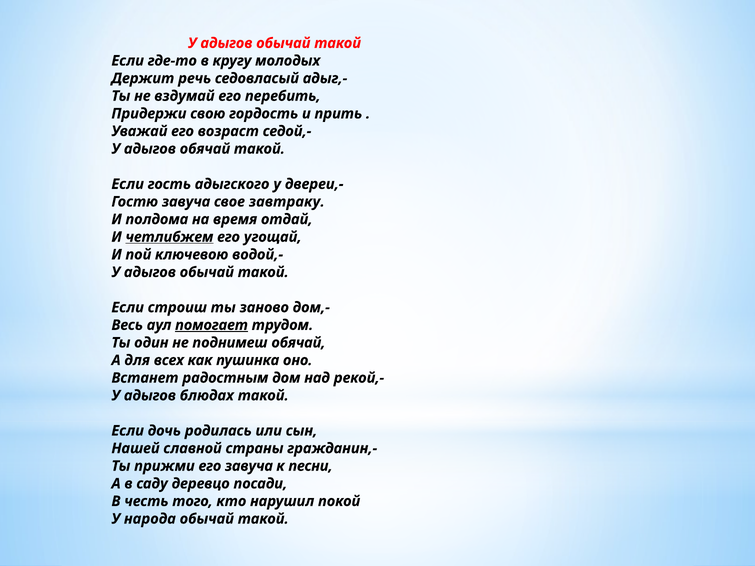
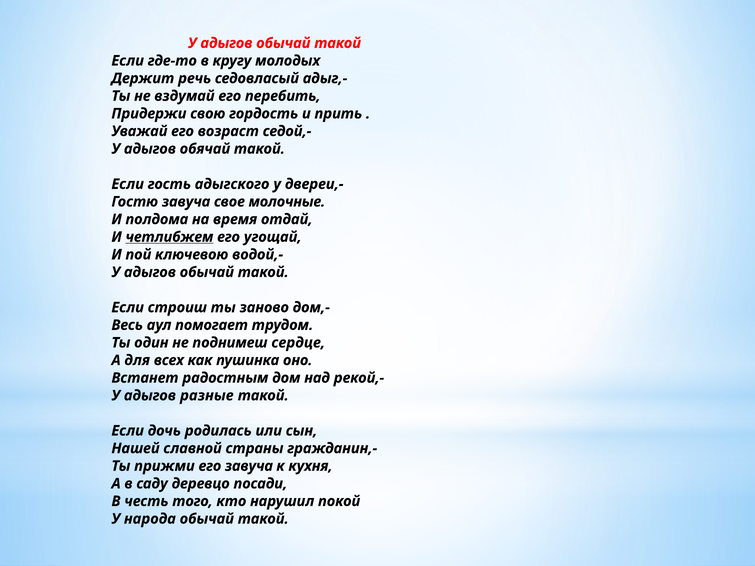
завтраку: завтраку -> молочные (287, 202)
помогает underline: present -> none (212, 325)
поднимеш обячай: обячай -> сердце (298, 343)
блюдах: блюдах -> разные (207, 396)
песни: песни -> кухня (310, 466)
